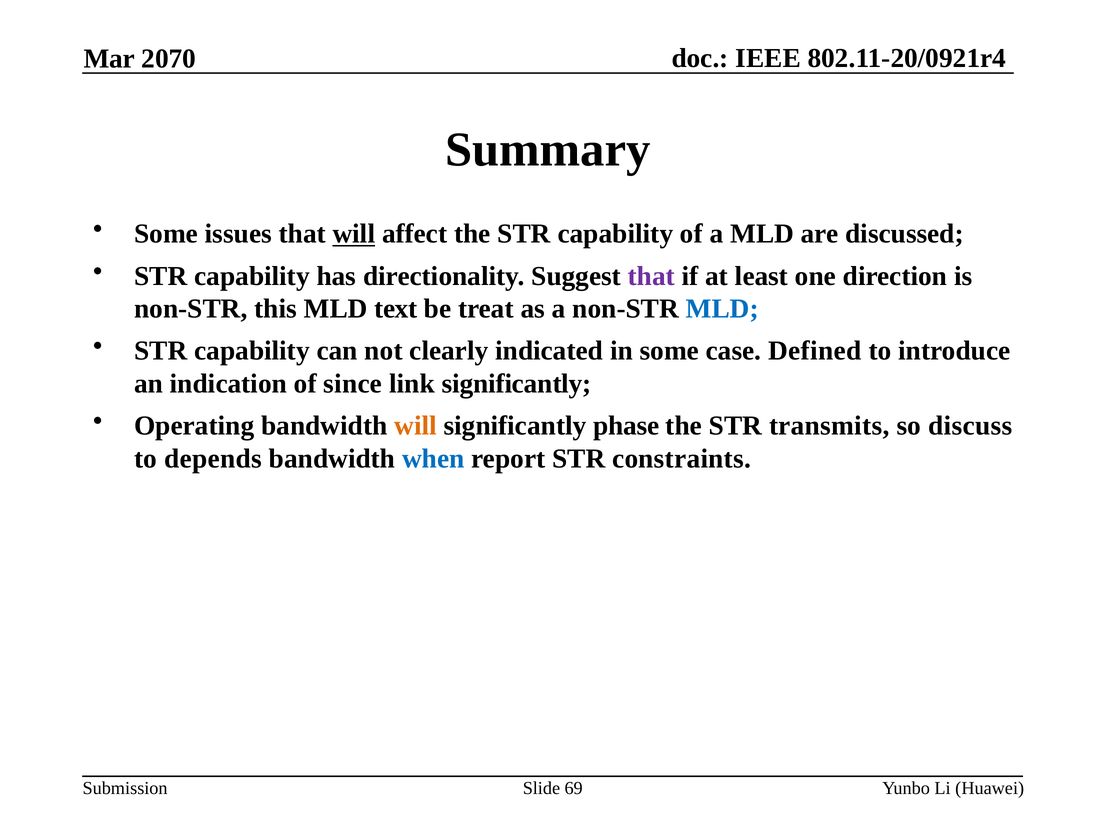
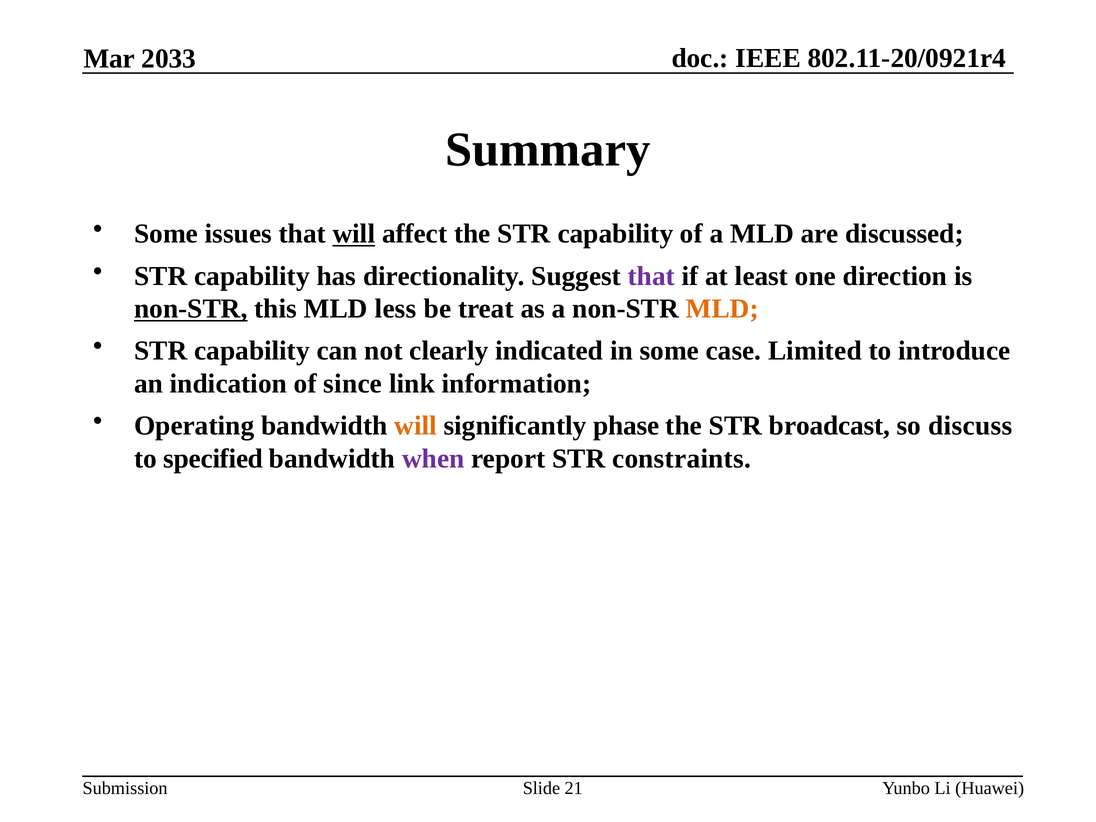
2070: 2070 -> 2033 (169, 58)
non-STR underline: none -> present (191, 309)
text: text -> less (396, 309)
MLD colour: blue -> orange (722, 309)
Defined: Defined -> Limited (815, 351)
link significantly: significantly -> information (516, 384)
transmits: transmits -> broadcast (829, 426)
depends: depends -> specified (213, 459)
when colour: blue -> purple (433, 459)
69: 69 -> 21 (574, 788)
